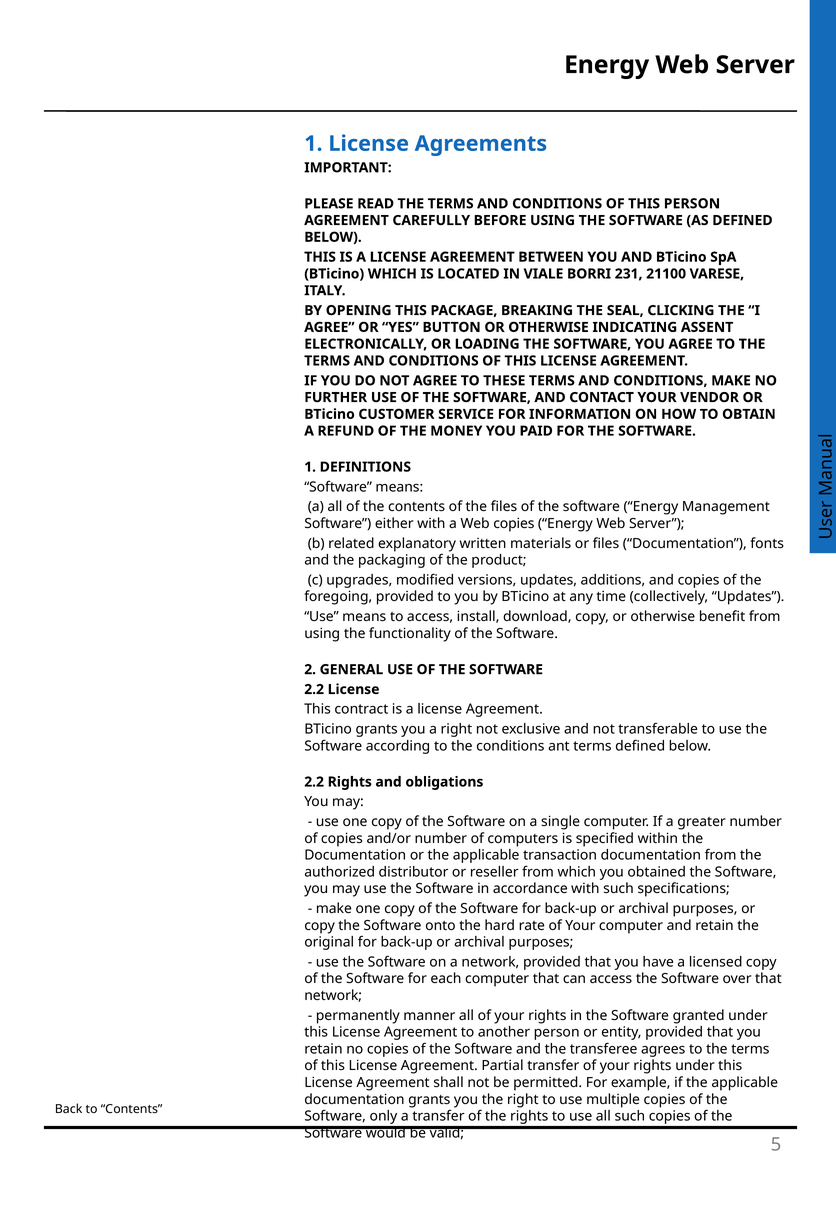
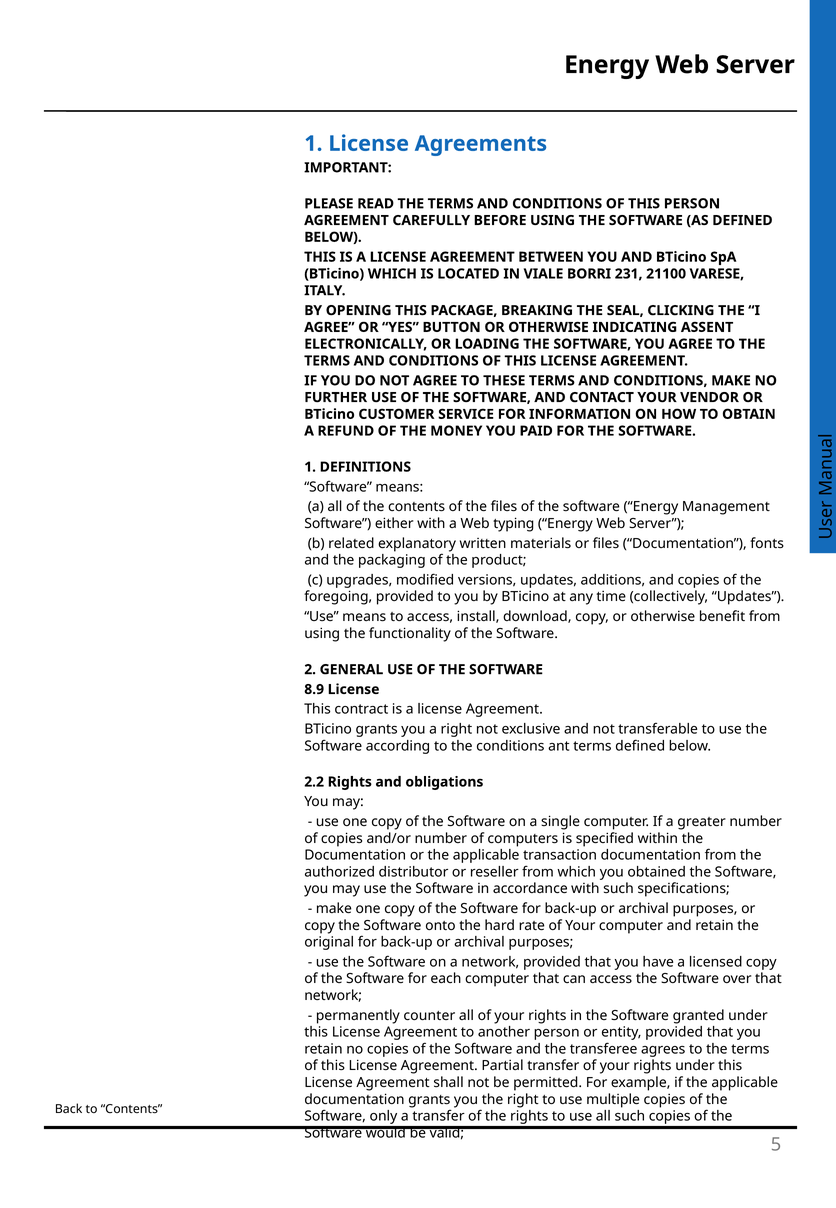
Web copies: copies -> typing (514, 523)
2.2: 2.2 -> 8.9 (314, 689)
manner: manner -> counter (429, 1015)
